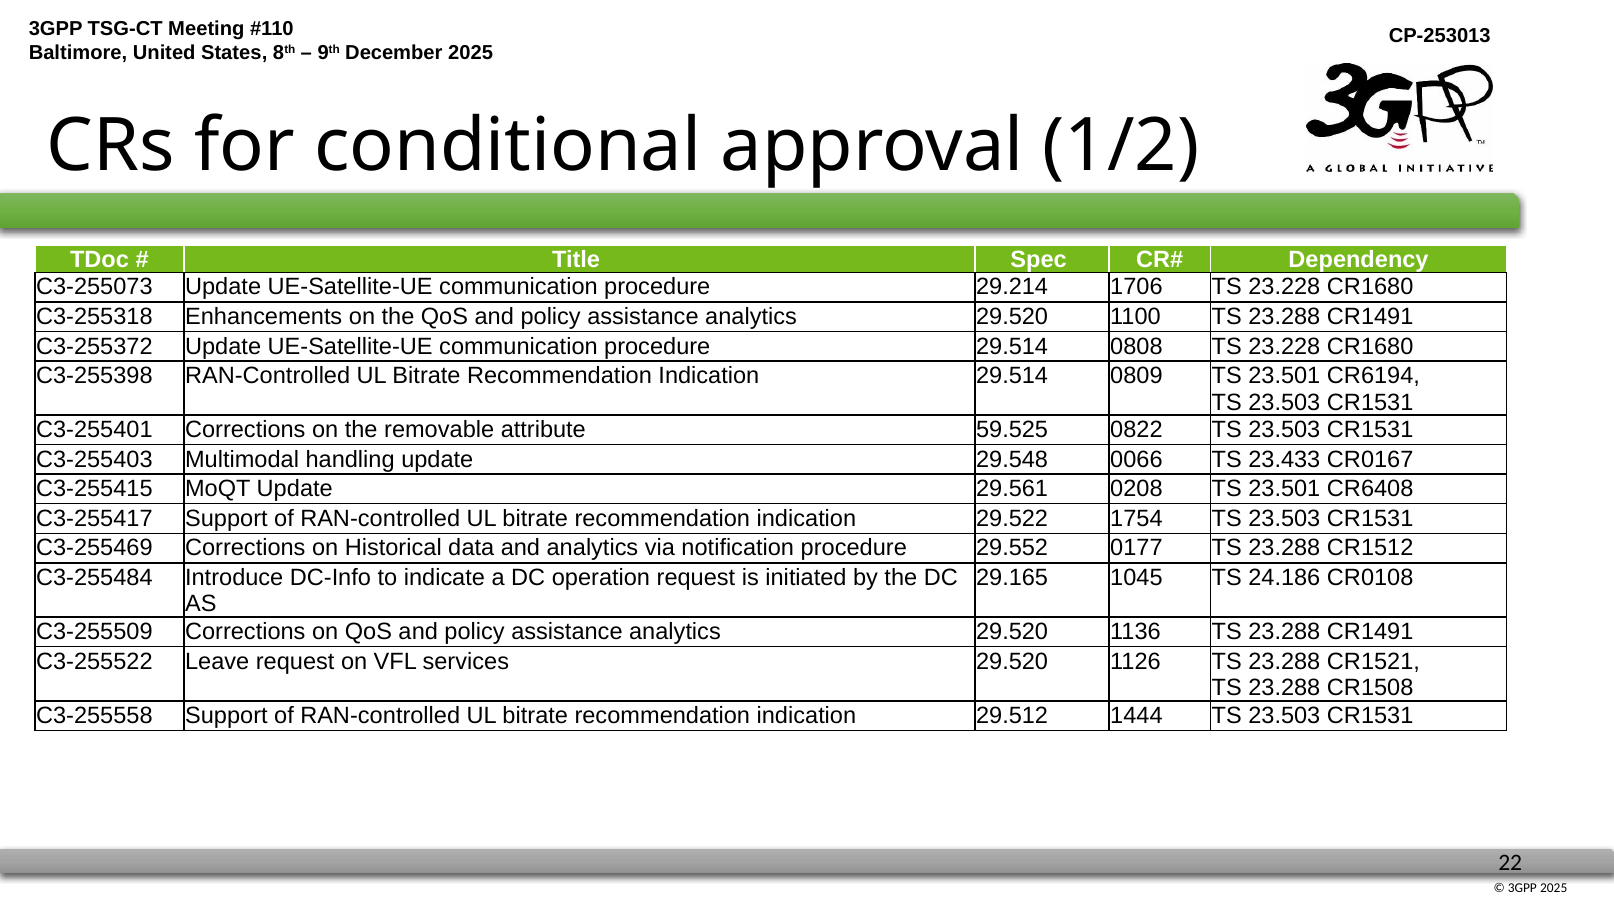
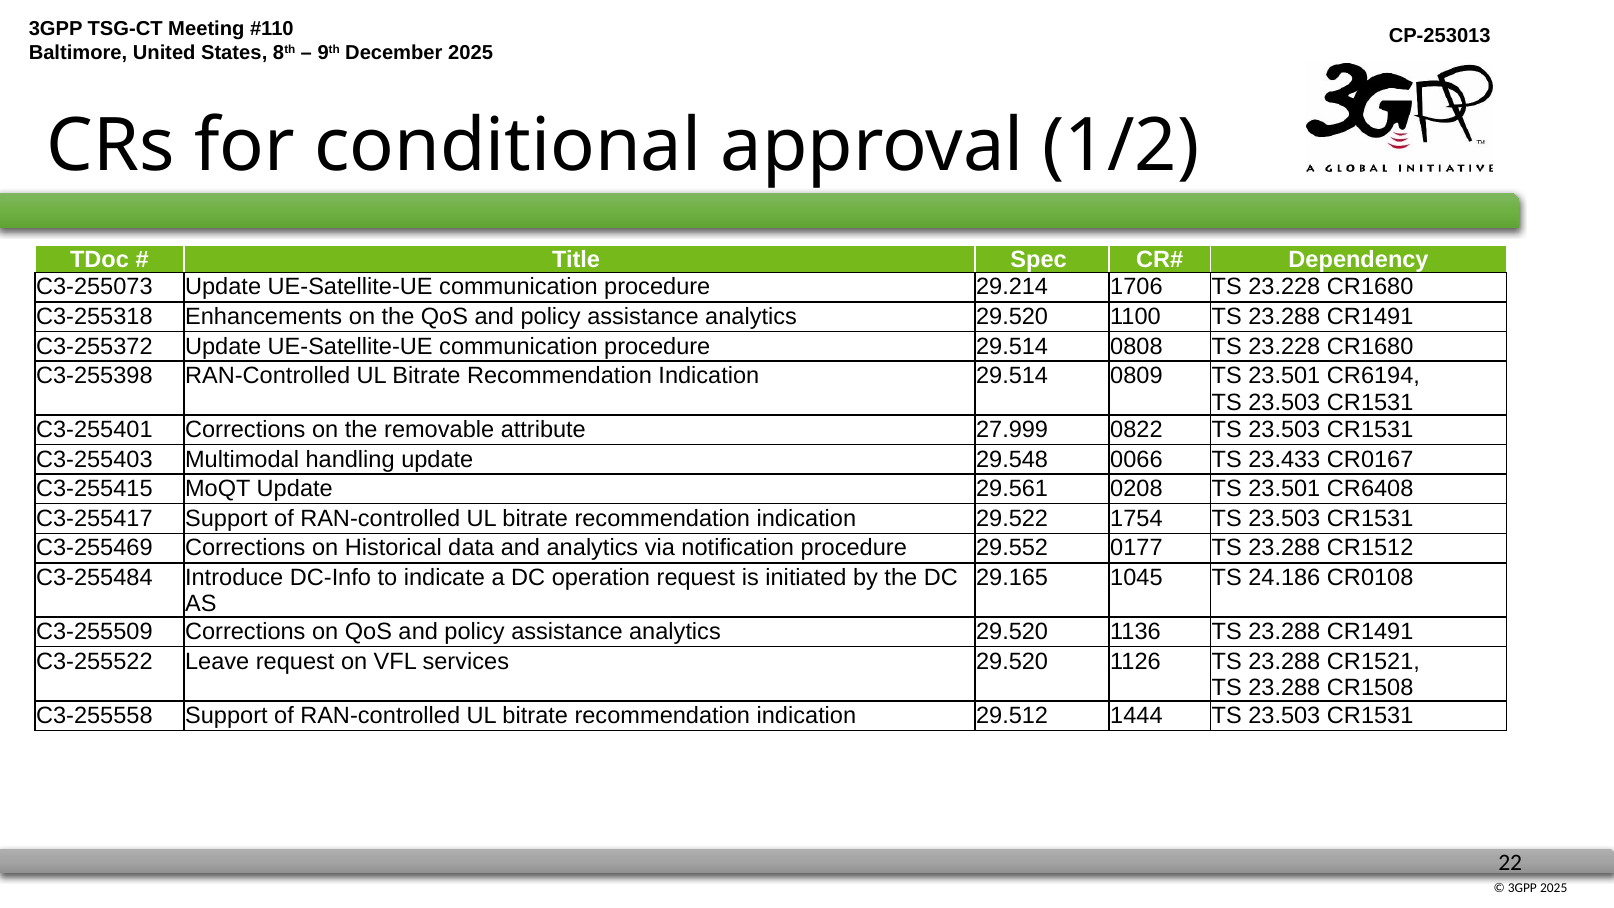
59.525: 59.525 -> 27.999 (1012, 430)
